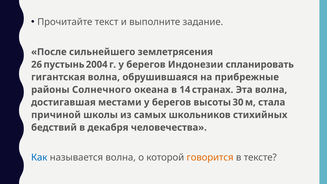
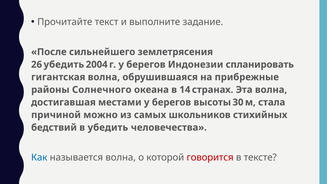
26 пустынь: пустынь -> убедить (64, 64)
школы: школы -> можно (100, 115)
в декабря: декабря -> убедить (108, 127)
говорится colour: orange -> red (210, 157)
